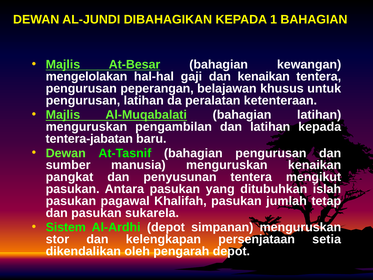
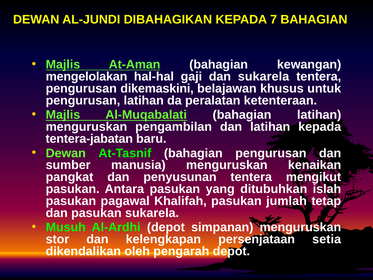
1: 1 -> 7 (274, 20)
At-Besar: At-Besar -> At-Aman (135, 64)
dan kenaikan: kenaikan -> sukarela (264, 76)
peperangan: peperangan -> dikemaskini (157, 88)
Sistem: Sistem -> Musuh (66, 227)
